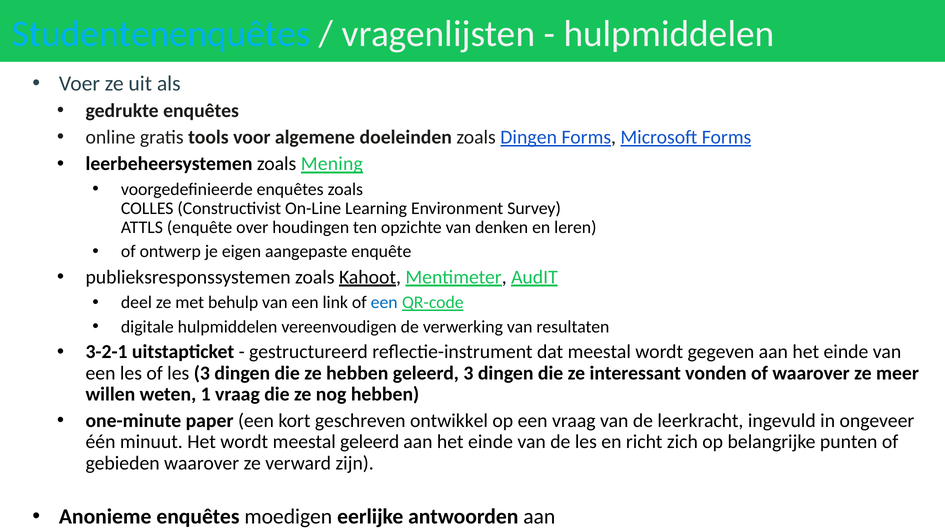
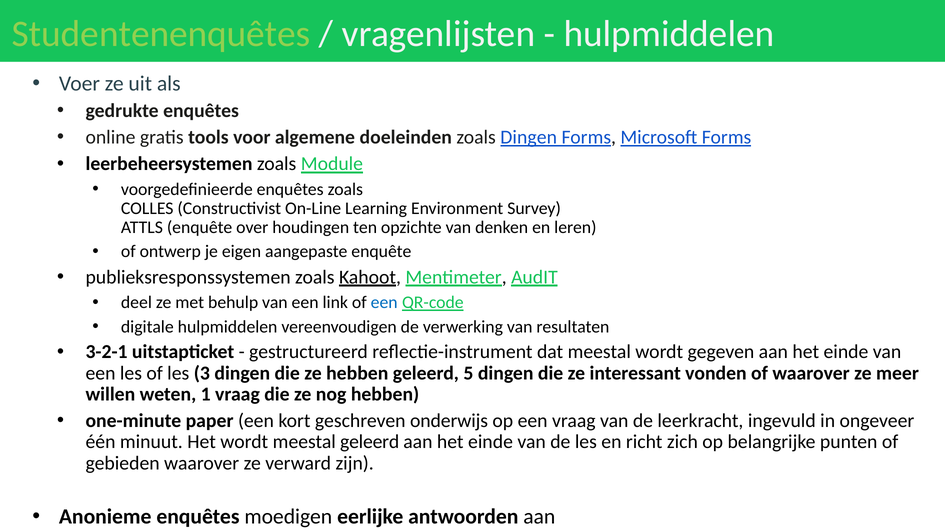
Studentenenquêtes colour: light blue -> light green (161, 34)
Mening: Mening -> Module (332, 164)
geleerd 3: 3 -> 5 (468, 373)
ontwikkel: ontwikkel -> onderwijs (449, 420)
